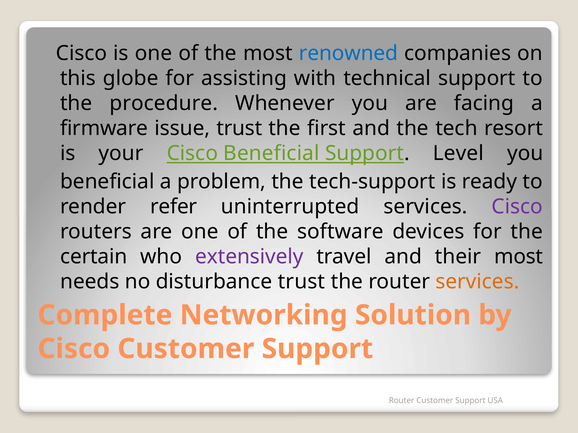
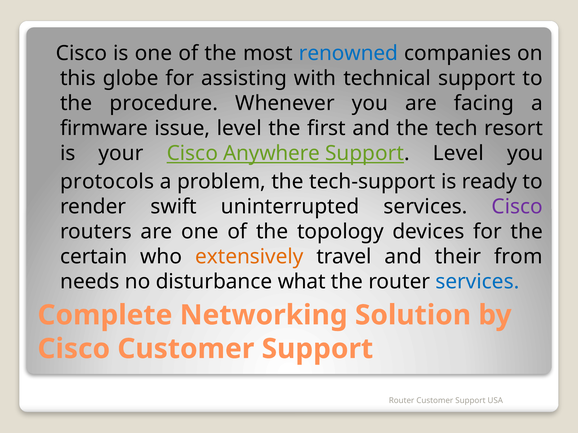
issue trust: trust -> level (239, 128)
Cisco Beneficial: Beneficial -> Anywhere (272, 153)
beneficial: beneficial -> protocols (107, 182)
refer: refer -> swift (174, 207)
software: software -> topology (340, 232)
extensively colour: purple -> orange (249, 257)
their most: most -> from (518, 257)
disturbance trust: trust -> what (302, 282)
services colour: orange -> blue (477, 282)
